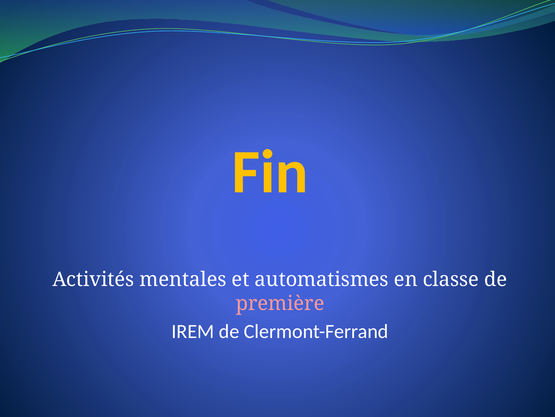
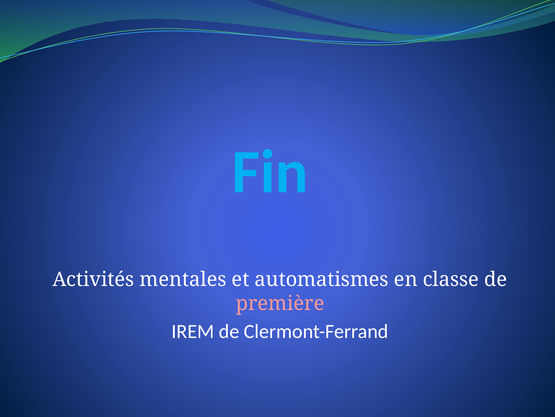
Fin colour: yellow -> light blue (270, 172)
